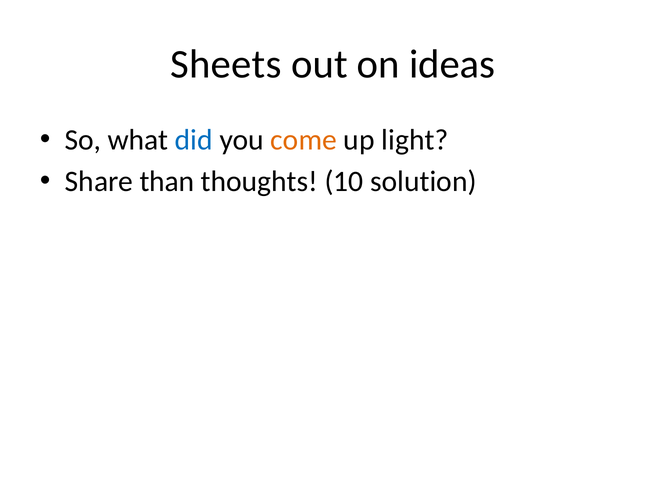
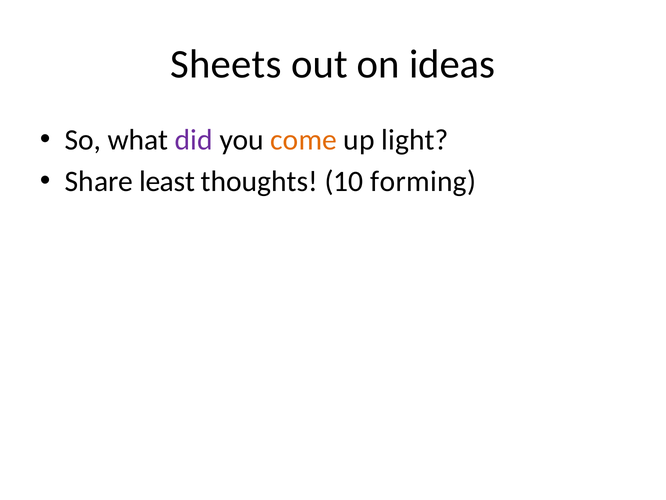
did colour: blue -> purple (194, 140)
than: than -> least (167, 181)
solution: solution -> forming (423, 181)
